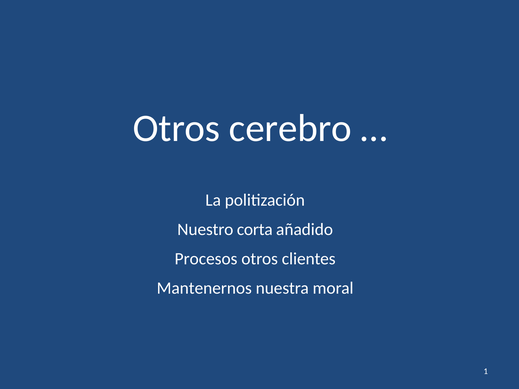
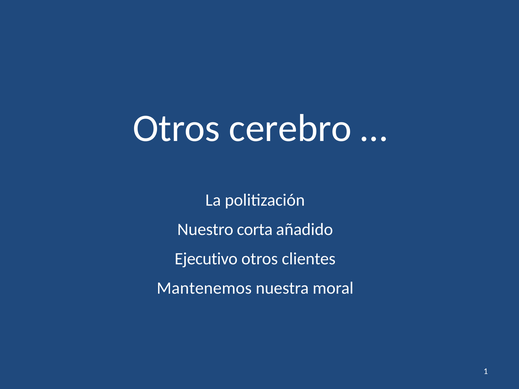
Procesos: Procesos -> Ejecutivo (206, 259)
Mantenernos: Mantenernos -> Mantenemos (204, 288)
